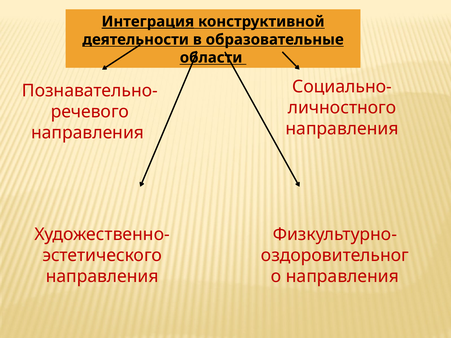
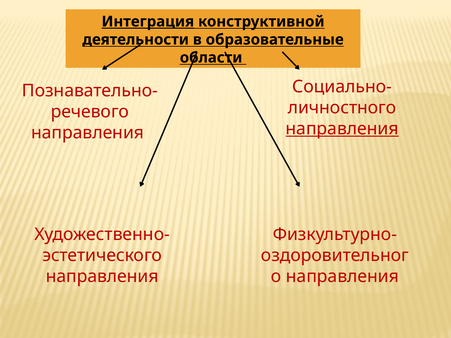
направления underline: none -> present (342, 129)
